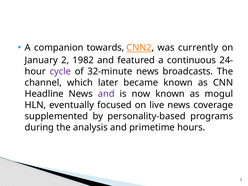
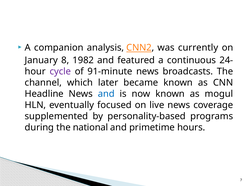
towards: towards -> analysis (105, 48)
2: 2 -> 8 (65, 60)
32-minute: 32-minute -> 91-minute (110, 71)
and colour: purple -> blue (106, 94)
analysis: analysis -> national (90, 127)
